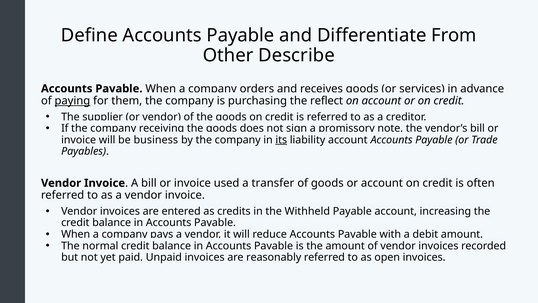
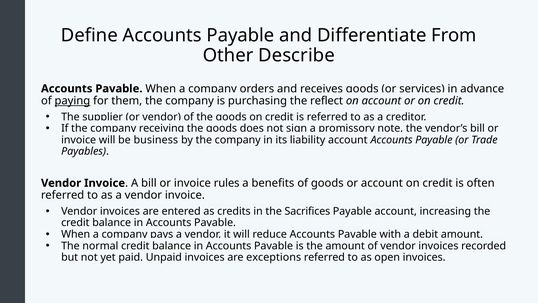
its underline: present -> none (281, 140)
used: used -> rules (227, 183)
transfer: transfer -> benefits (273, 183)
Withheld: Withheld -> Sacrifices (307, 211)
reasonably: reasonably -> exceptions (274, 257)
